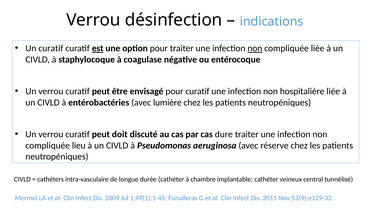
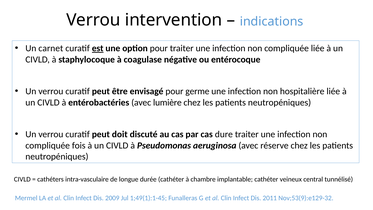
désinfection: désinfection -> intervention (174, 20)
Un curatif: curatif -> carnet (51, 48)
non underline: present -> none (255, 48)
pour curatif: curatif -> germe (197, 91)
lieu: lieu -> fois (79, 145)
